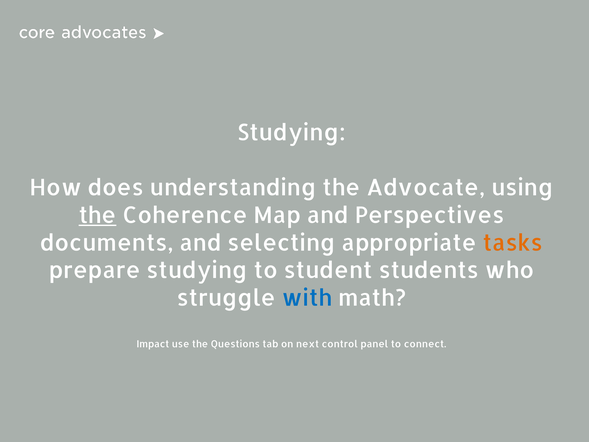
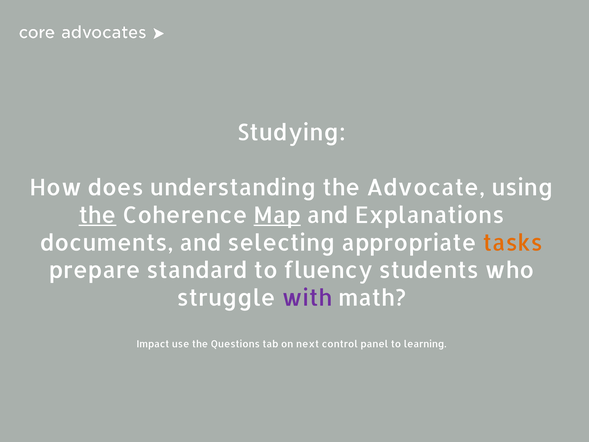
Map underline: none -> present (277, 215)
Perspectives: Perspectives -> Explanations (430, 215)
prepare studying: studying -> standard (197, 270)
student: student -> fluency (328, 270)
with colour: blue -> purple (307, 298)
connect: connect -> learning (425, 344)
